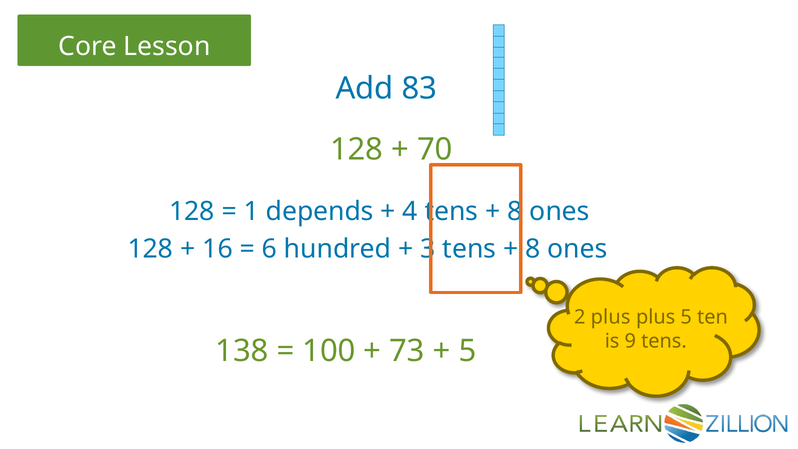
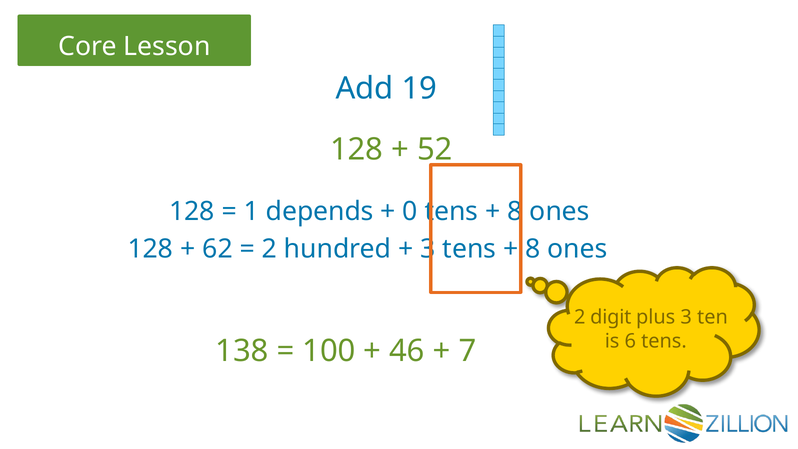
83: 83 -> 19 (419, 89)
70: 70 -> 52 (435, 149)
4: 4 -> 0 (410, 212)
16: 16 -> 62 (218, 249)
6: 6 -> 2 (269, 249)
2 plus: plus -> digit (611, 317)
plus 5: 5 -> 3 (686, 317)
9: 9 -> 6 (630, 341)
73: 73 -> 46 (407, 351)
5: 5 -> 7 (467, 351)
